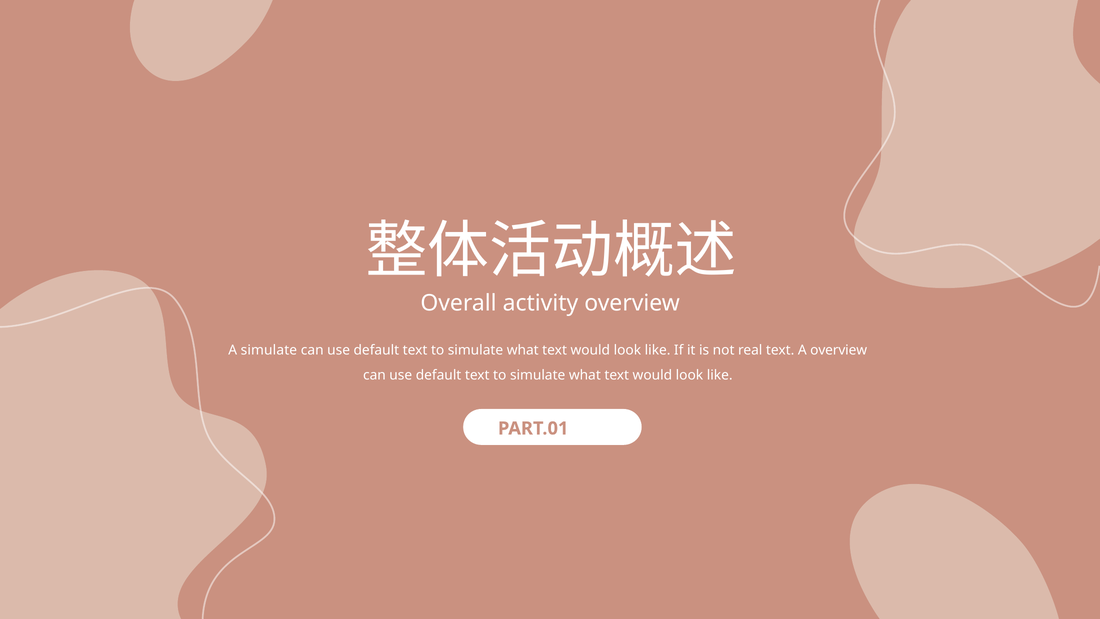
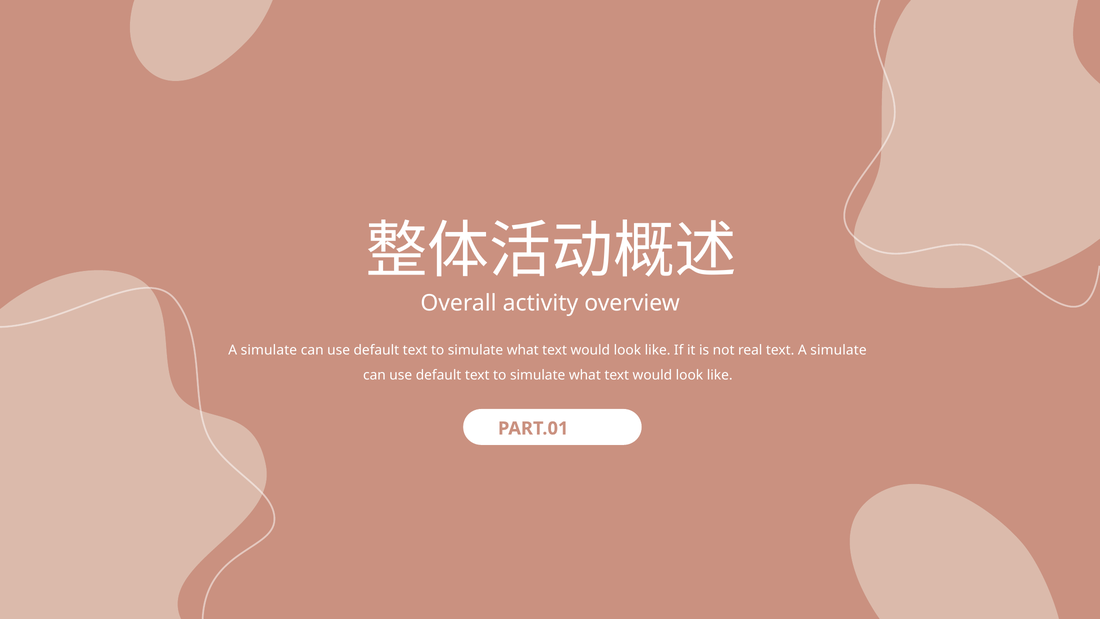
text A overview: overview -> simulate (838, 350)
